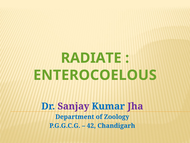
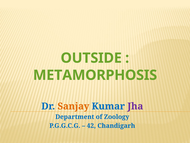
RADIATE: RADIATE -> OUTSIDE (91, 58)
ENTEROCOELOUS: ENTEROCOELOUS -> METAMORPHOSIS (95, 75)
Sanjay colour: purple -> orange (73, 106)
